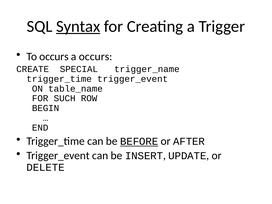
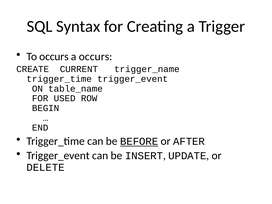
Syntax underline: present -> none (78, 26)
SPECIAL: SPECIAL -> CURRENT (79, 69)
SUCH: SUCH -> USED (65, 98)
